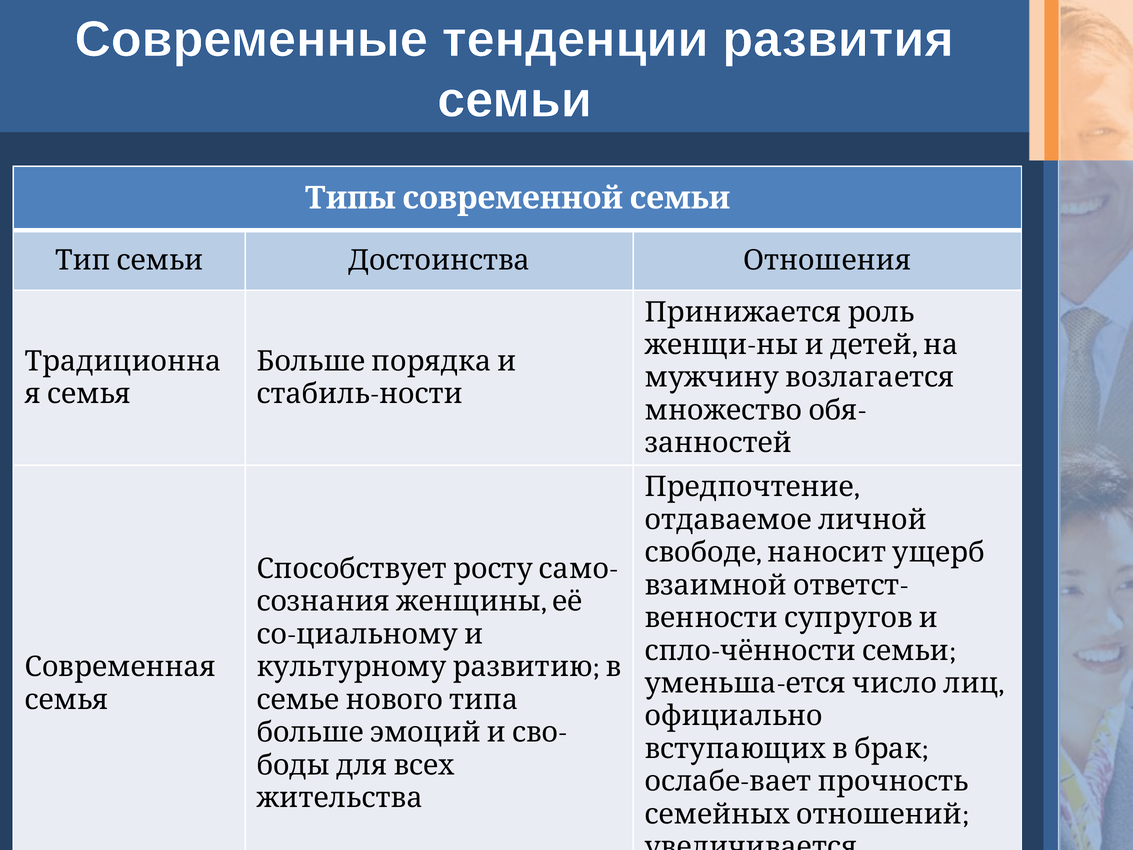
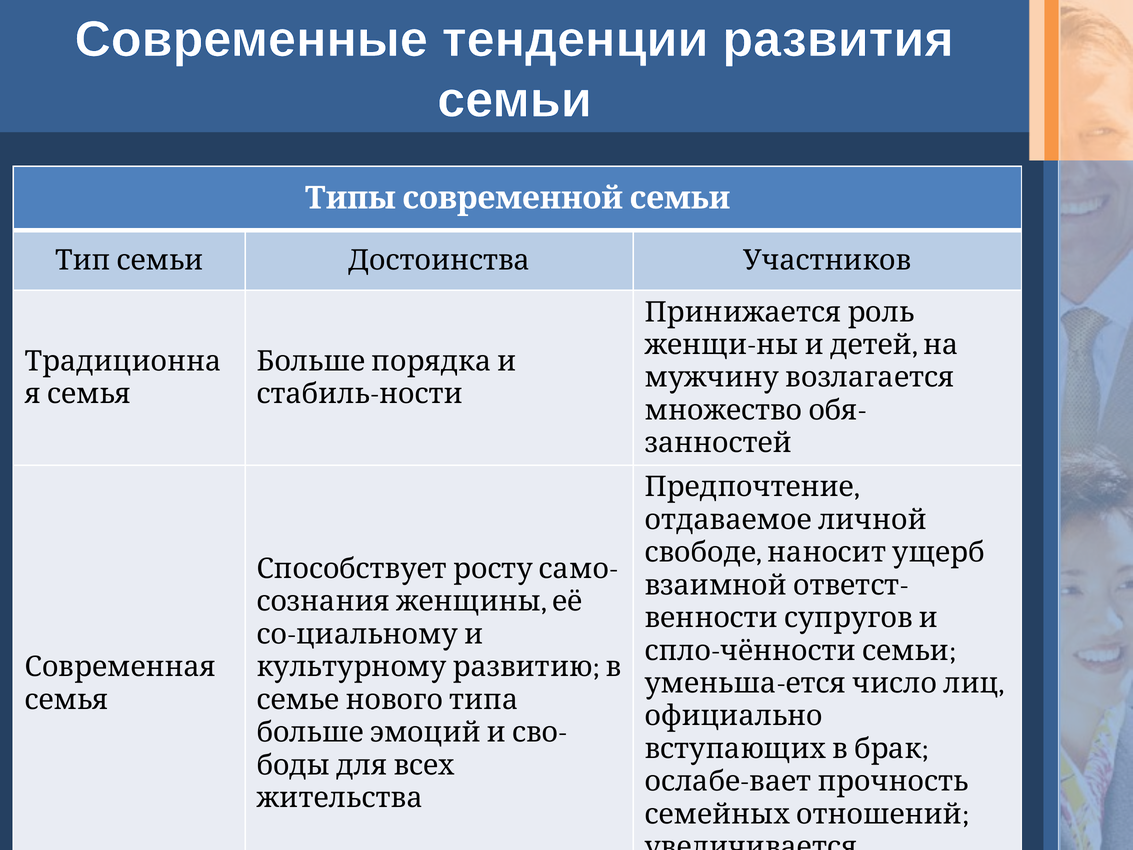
Отношения: Отношения -> Участников (827, 260)
